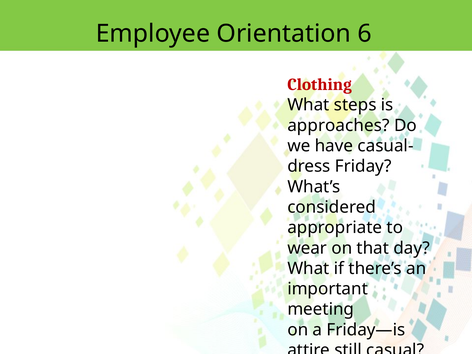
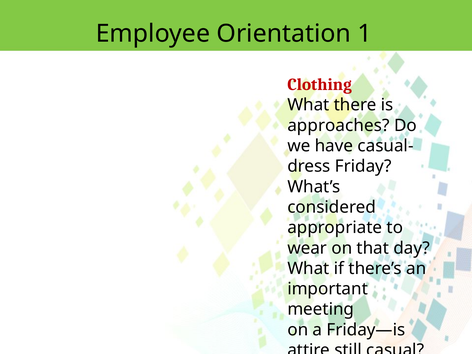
6: 6 -> 1 (365, 34)
steps: steps -> there (355, 105)
